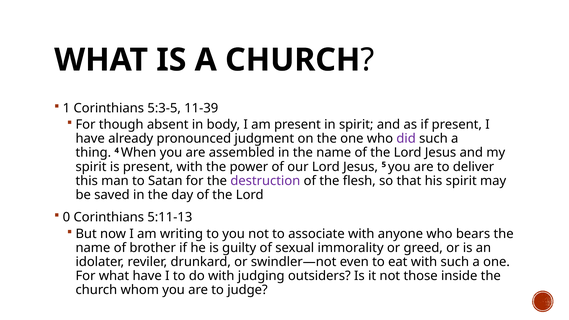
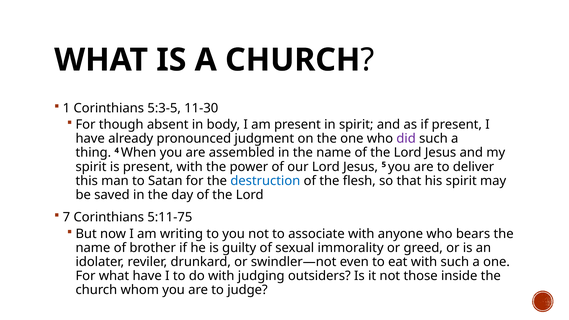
11-39: 11-39 -> 11-30 (201, 108)
destruction colour: purple -> blue (265, 181)
0: 0 -> 7 (66, 217)
5:11-13: 5:11-13 -> 5:11-75 (170, 217)
